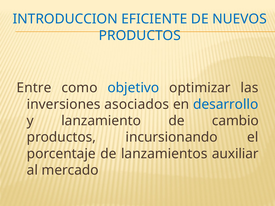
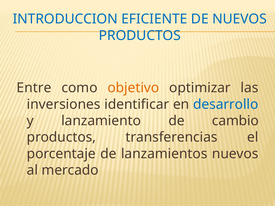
objetivo colour: blue -> orange (133, 88)
asociados: asociados -> identificar (137, 104)
incursionando: incursionando -> transferencias (172, 137)
lanzamientos auxiliar: auxiliar -> nuevos (235, 154)
